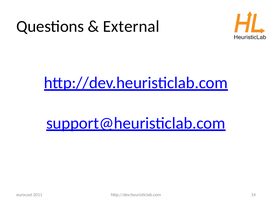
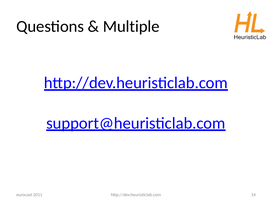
External: External -> Multiple (131, 26)
